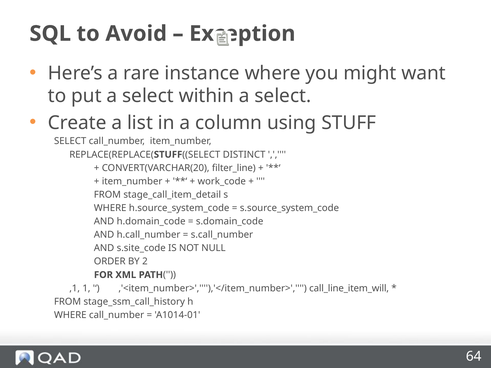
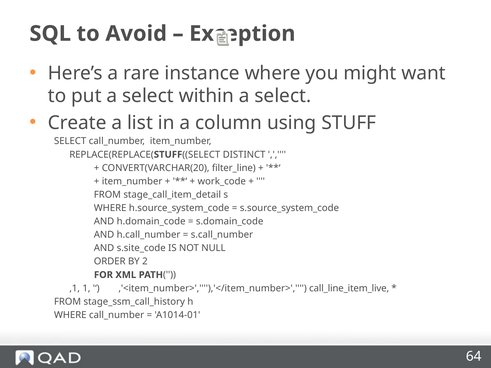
call_line_item_will: call_line_item_will -> call_line_item_live (349, 288)
